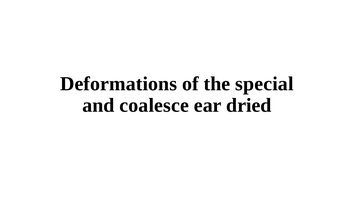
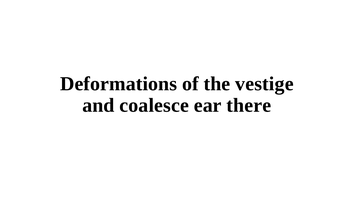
special: special -> vestige (264, 84)
dried: dried -> there (249, 105)
